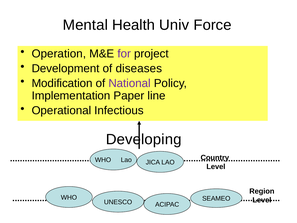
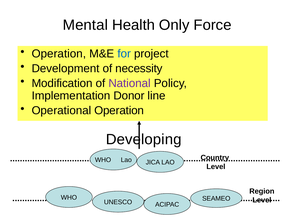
Univ: Univ -> Only (174, 25)
for colour: purple -> blue (124, 54)
diseases: diseases -> necessity (139, 68)
Paper: Paper -> Donor (129, 96)
Operational Infectious: Infectious -> Operation (119, 110)
